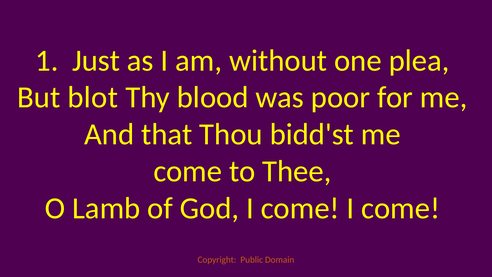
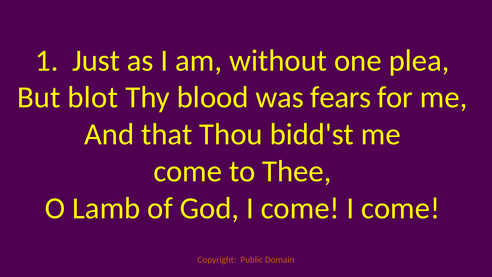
poor: poor -> fears (341, 97)
